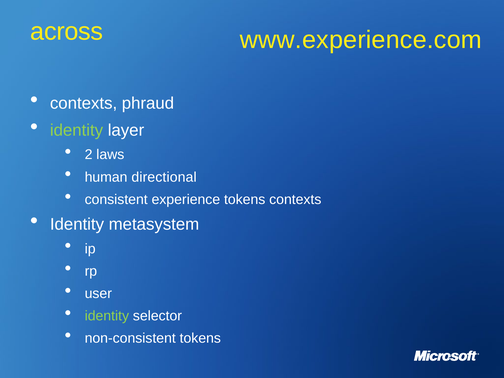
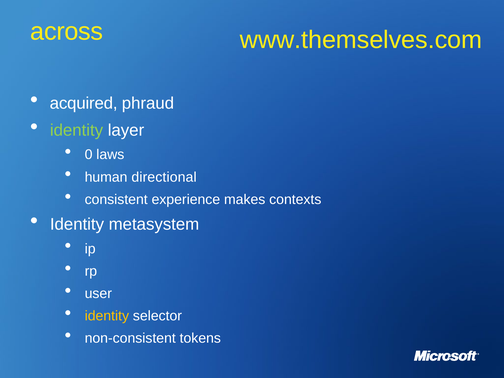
www.experience.com: www.experience.com -> www.themselves.com (361, 40)
contexts: contexts -> acquired (84, 103)
2: 2 -> 0 (89, 155)
experience tokens: tokens -> makes (245, 199)
identity colour: light green -> yellow (107, 316)
